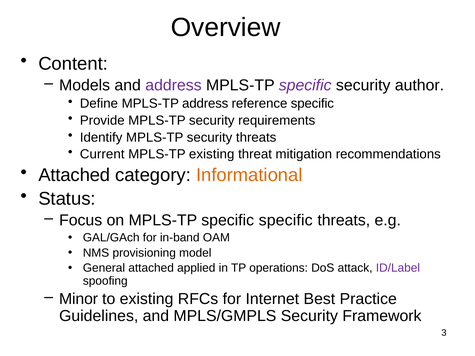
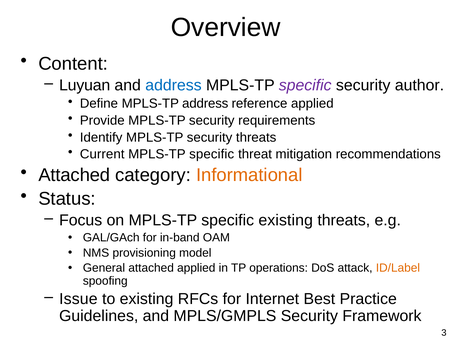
Models: Models -> Luyuan (85, 85)
address colour: purple -> blue (173, 85)
reference specific: specific -> applied (312, 104)
existing: existing -> specific (212, 154)
specific specific: specific -> existing (286, 220)
ID/Label colour: purple -> orange (398, 268)
Minor: Minor -> Issue (78, 299)
